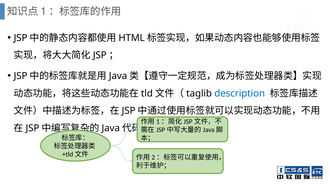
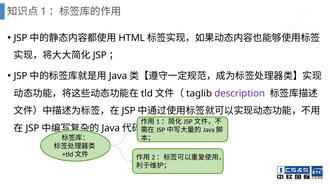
description colour: blue -> purple (240, 93)
